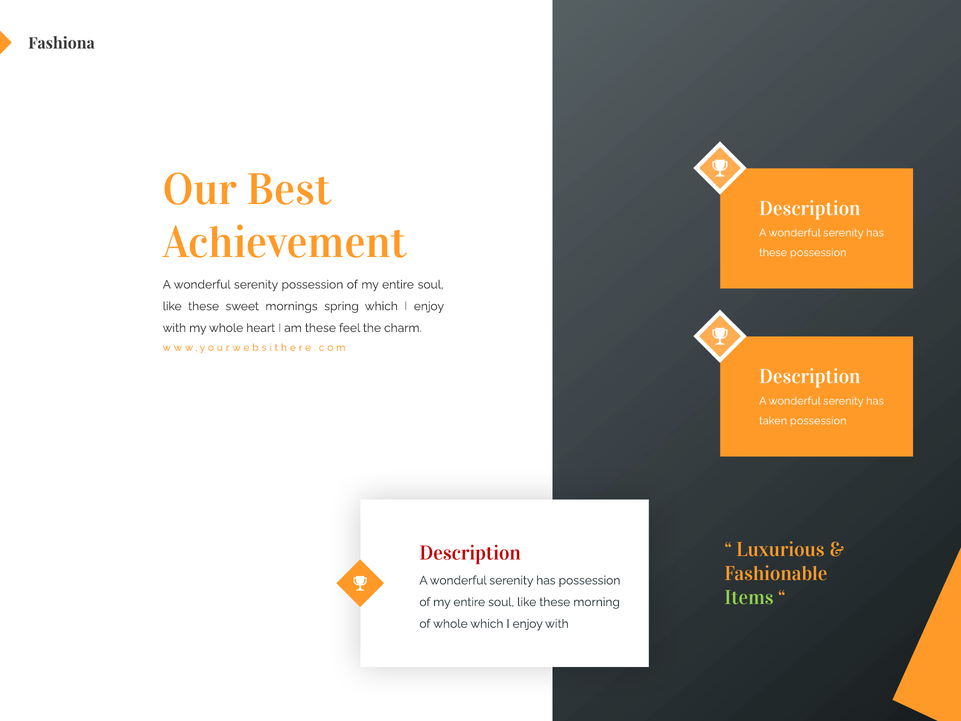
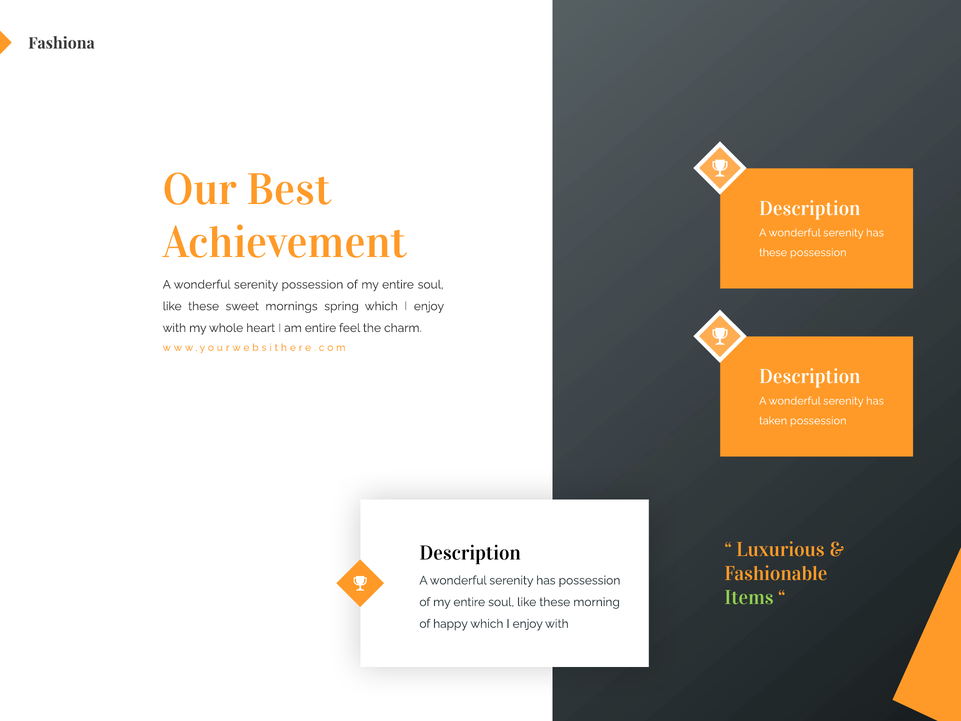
am these: these -> entire (320, 328)
Description colour: red -> black (470, 553)
of whole: whole -> happy (450, 624)
